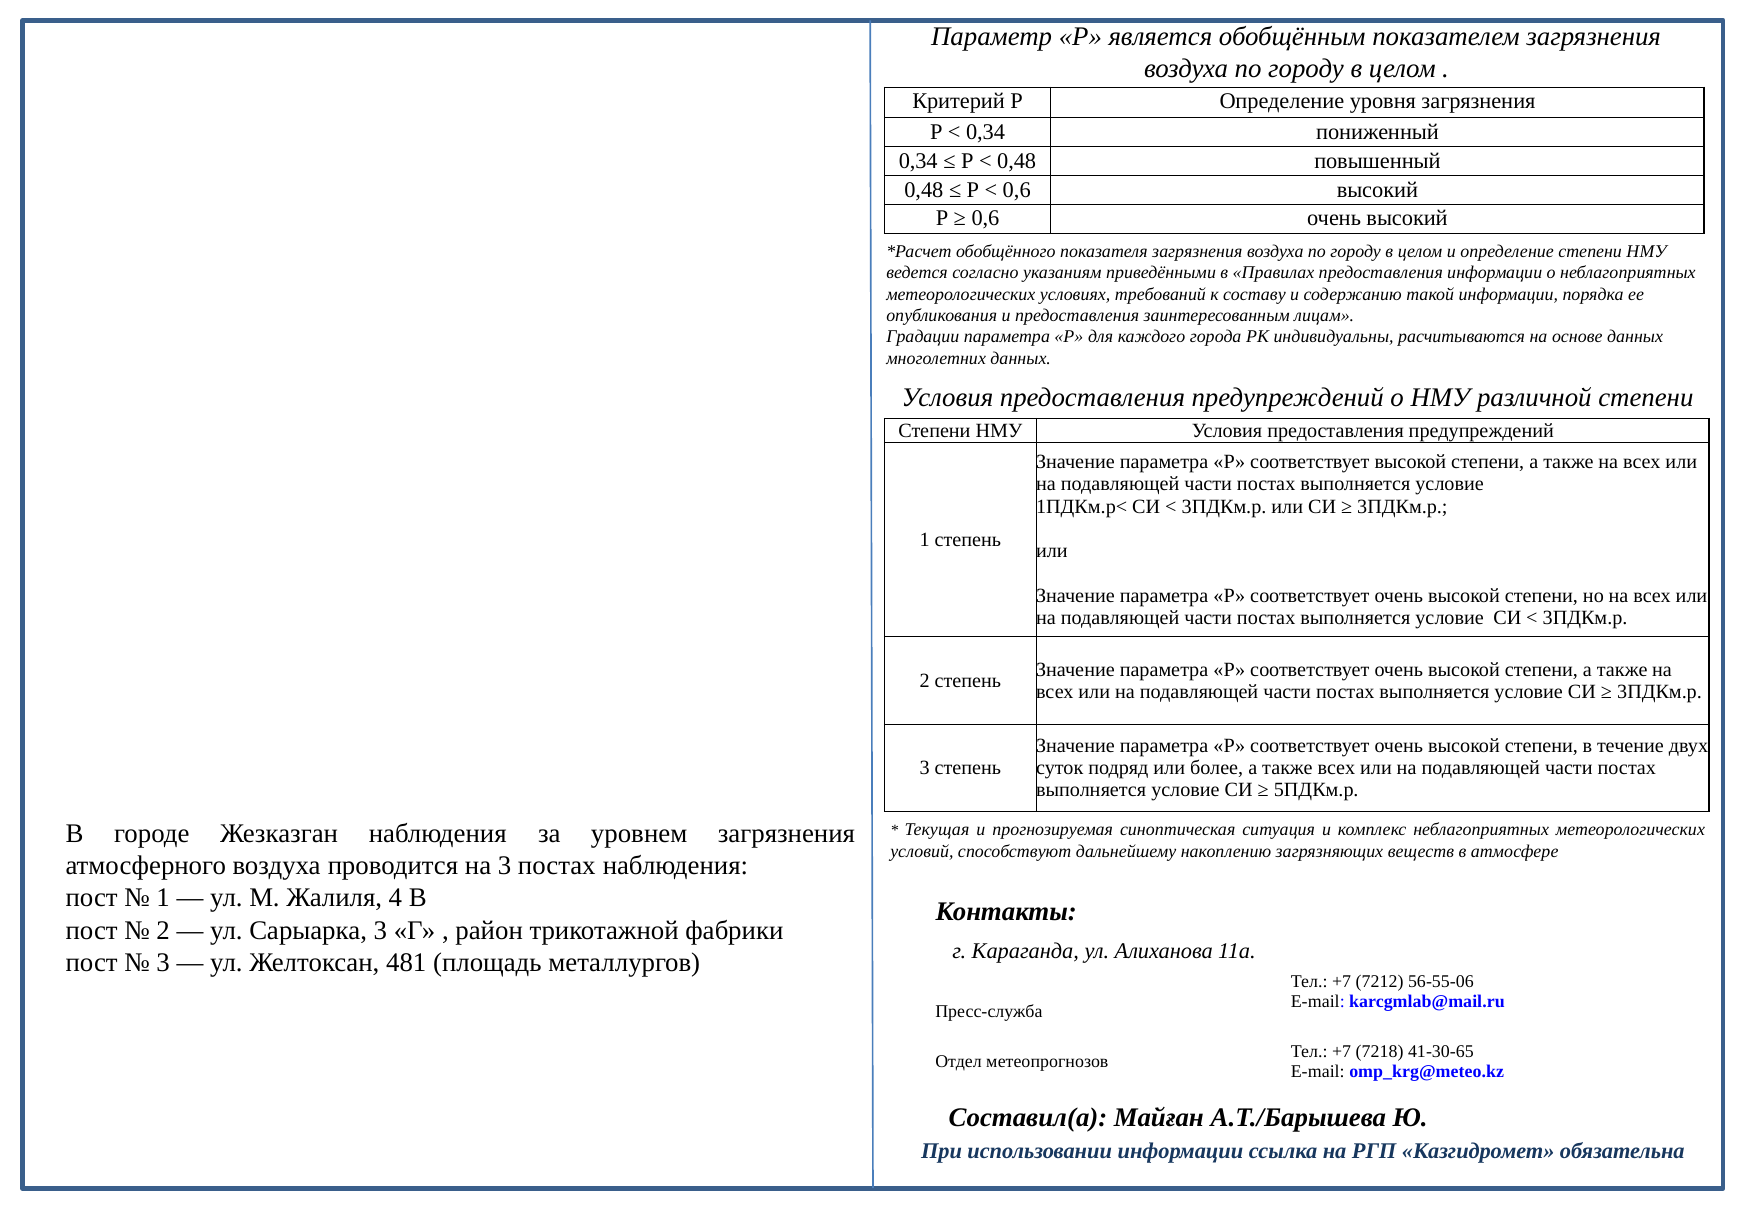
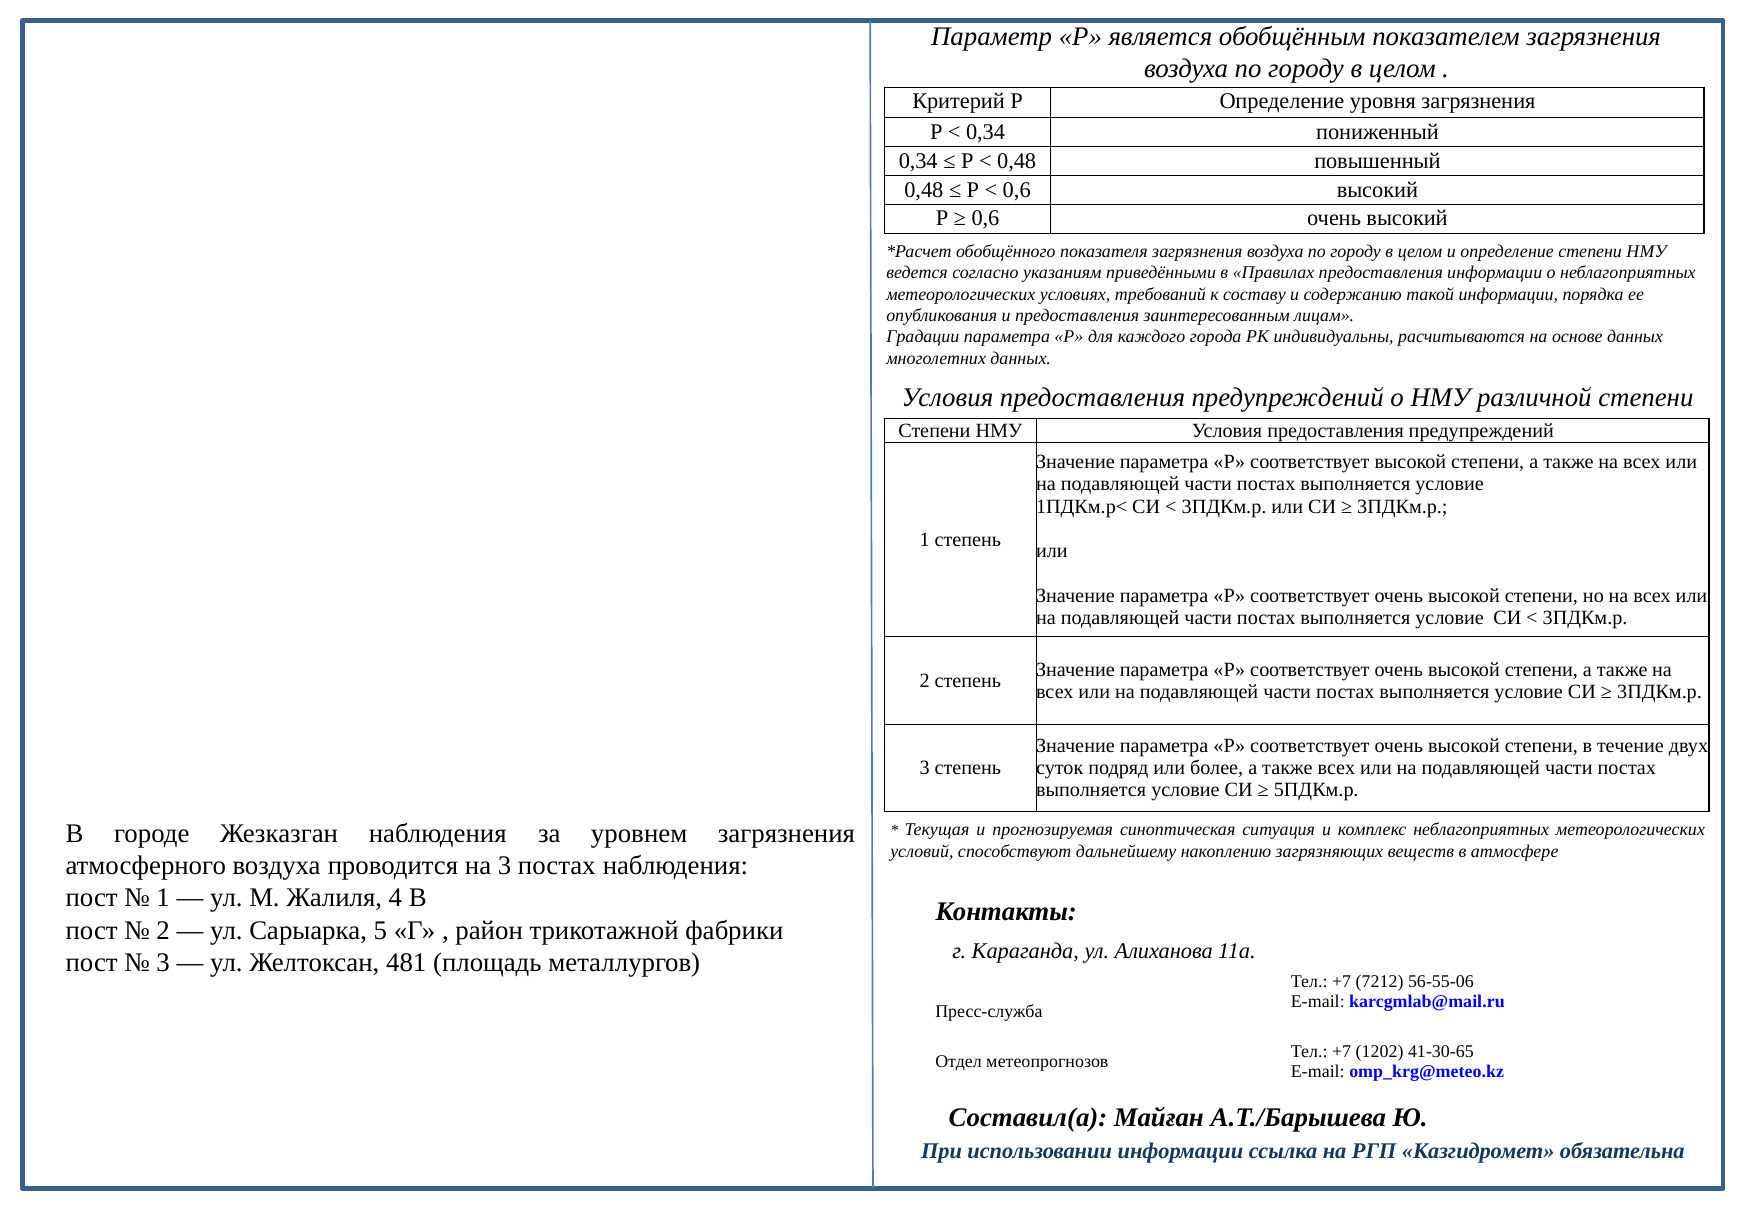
Сарыарка 3: 3 -> 5 (380, 930)
7218: 7218 -> 1202 (1380, 1051)
